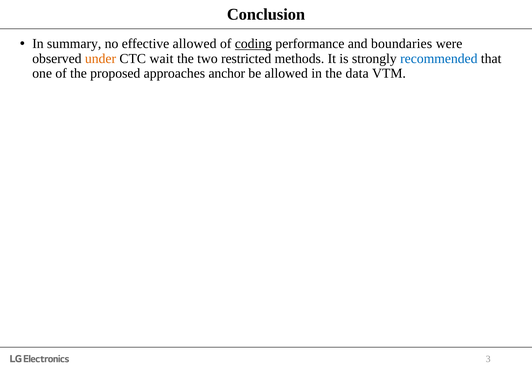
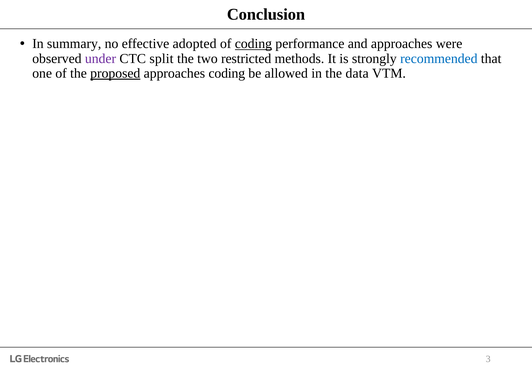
effective allowed: allowed -> adopted (195, 44)
and boundaries: boundaries -> approaches (402, 44)
under colour: orange -> purple (100, 58)
wait: wait -> split (162, 58)
proposed underline: none -> present (115, 73)
approaches anchor: anchor -> coding (227, 73)
